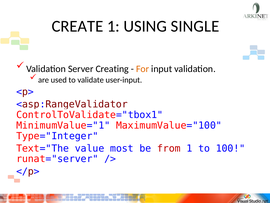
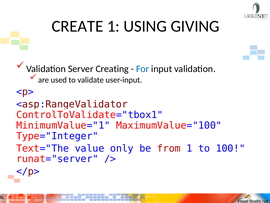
SINGLE: SINGLE -> GIVING (195, 26)
For colour: orange -> blue (143, 69)
most: most -> only (122, 148)
